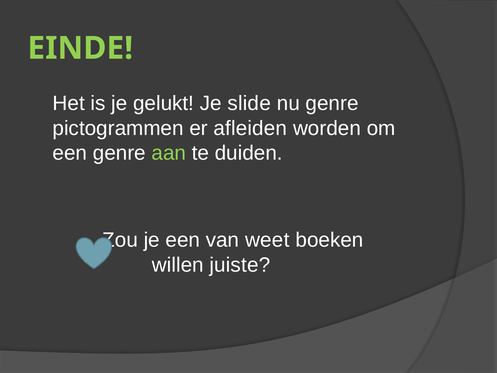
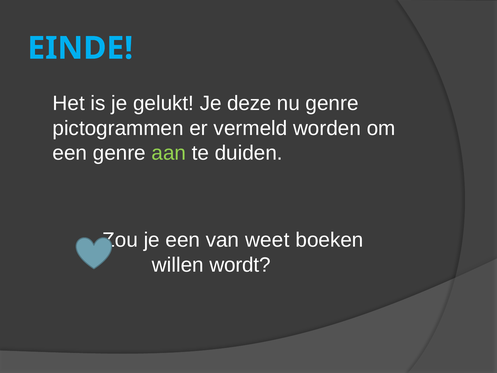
EINDE colour: light green -> light blue (80, 48)
slide: slide -> deze (249, 103)
afleiden: afleiden -> vermeld (250, 128)
juiste: juiste -> wordt (240, 265)
